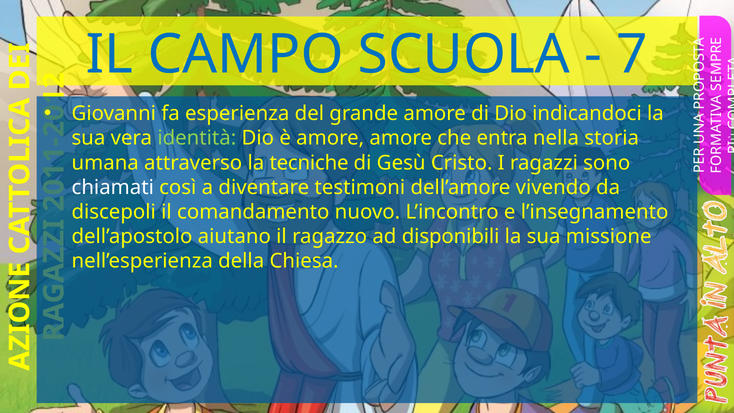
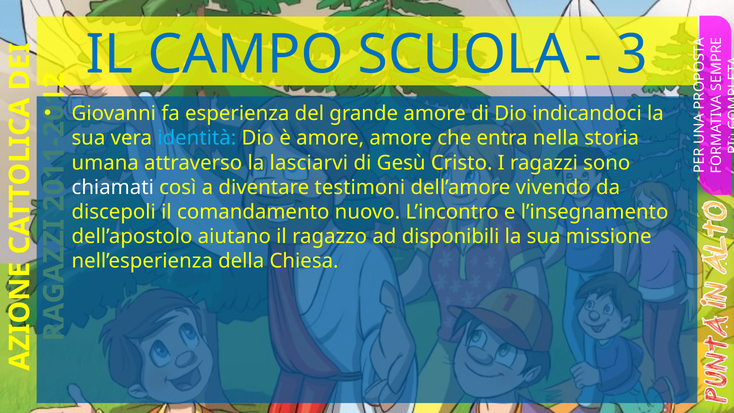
7: 7 -> 3 (632, 55)
identità colour: light green -> light blue (197, 138)
tecniche: tecniche -> lasciarvi (309, 163)
